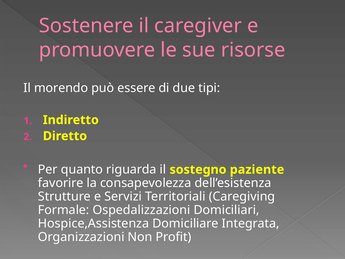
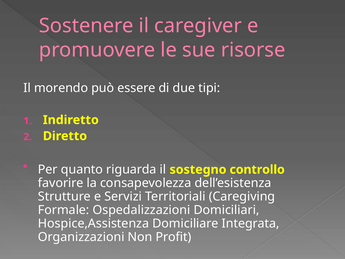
paziente: paziente -> controllo (257, 169)
